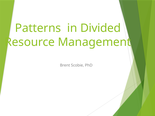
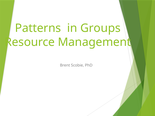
Divided: Divided -> Groups (100, 28)
